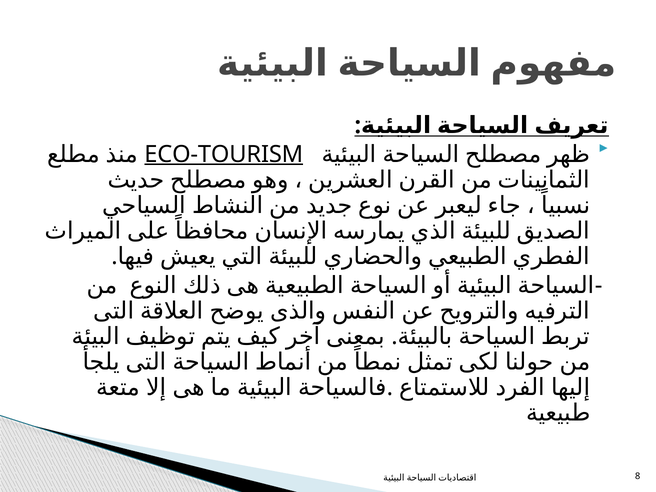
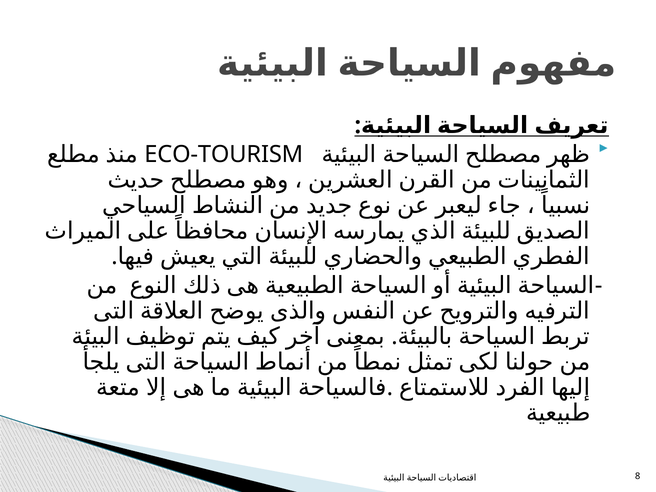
ECO-TOURISM underline: present -> none (224, 154)
